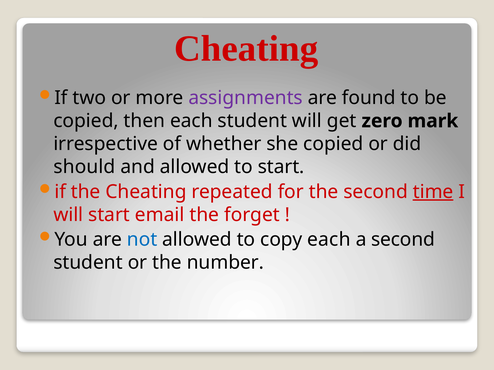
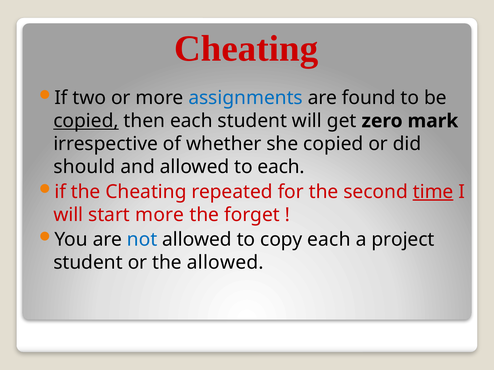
assignments colour: purple -> blue (246, 98)
copied underline: none -> present (86, 121)
to start: start -> each (281, 167)
start email: email -> more (160, 215)
a second: second -> project (403, 240)
the number: number -> allowed (225, 263)
